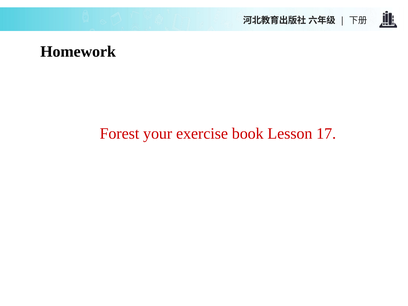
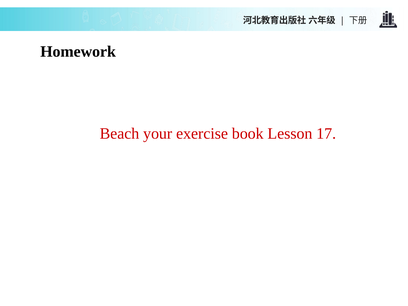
Forest: Forest -> Beach (119, 134)
